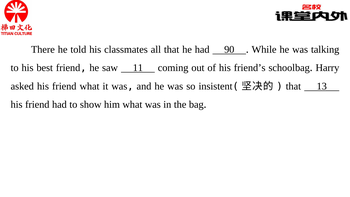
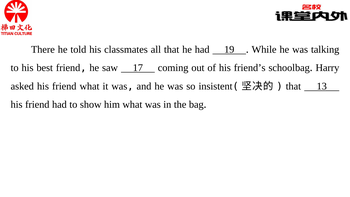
90: 90 -> 19 (229, 49)
11: 11 -> 17 (138, 68)
